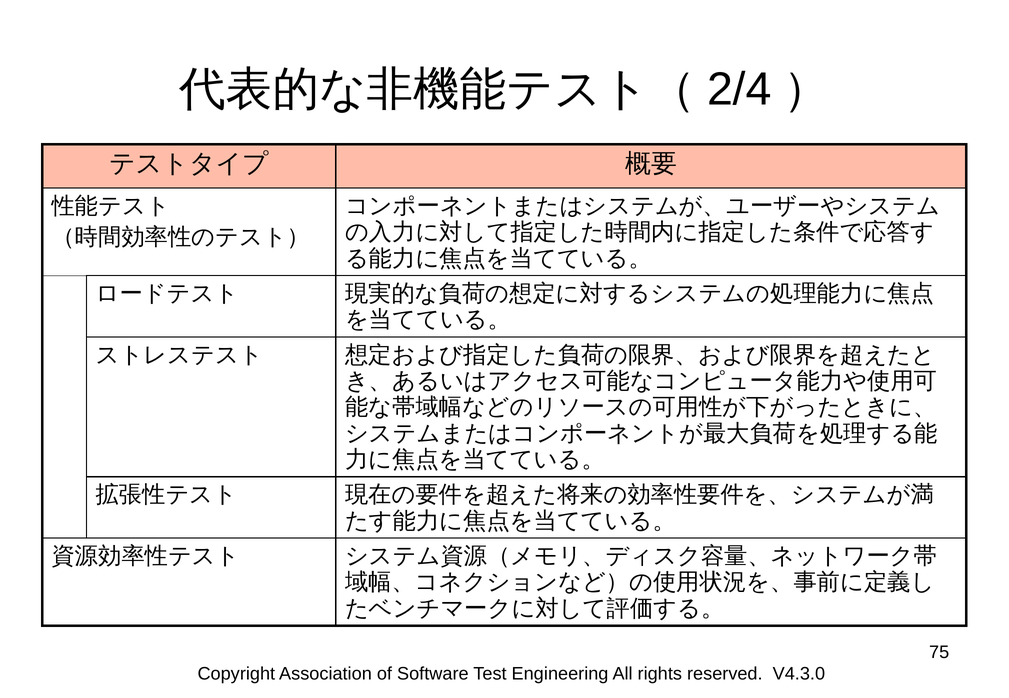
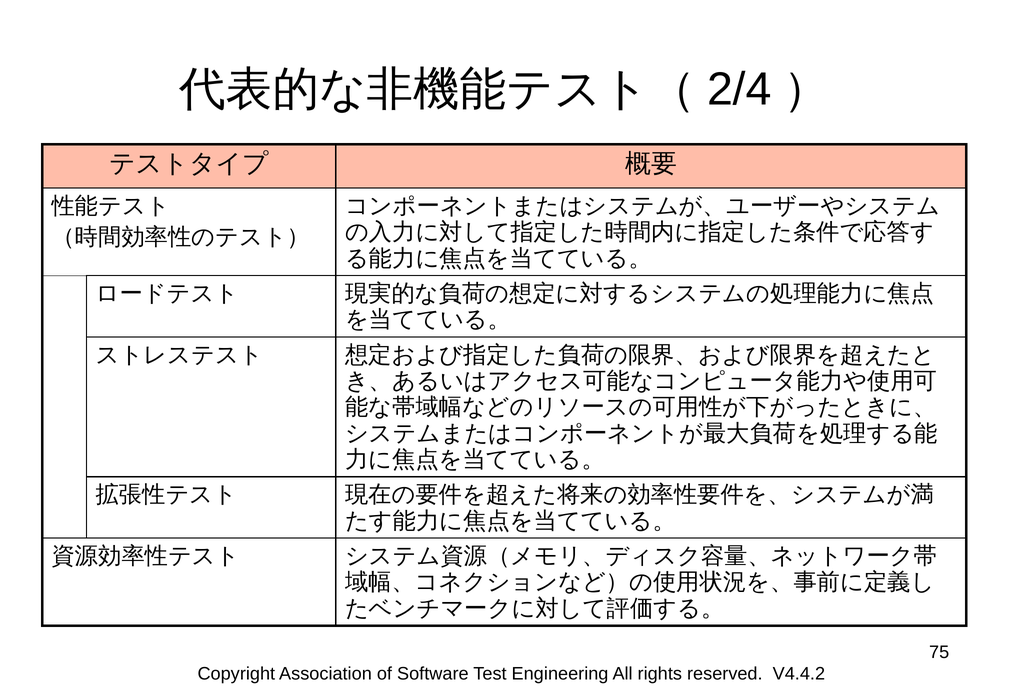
V4.3.0: V4.3.0 -> V4.4.2 (799, 674)
